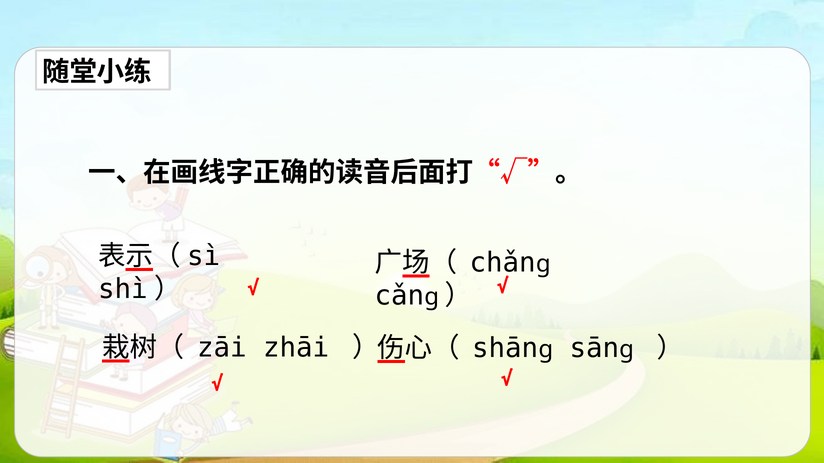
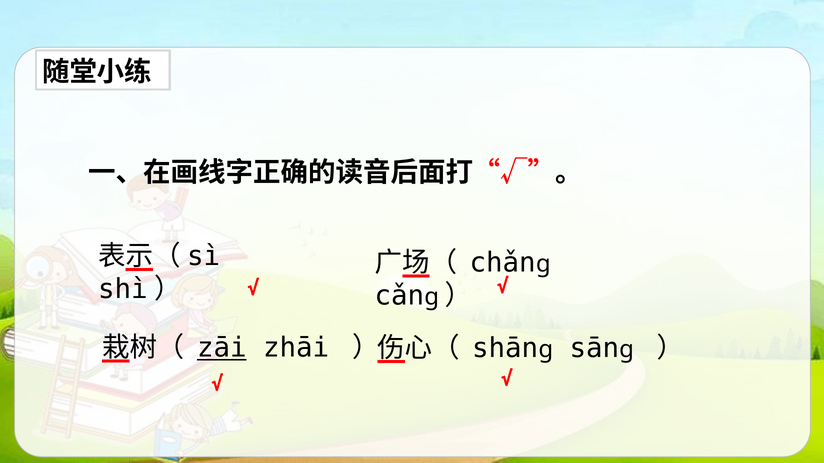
zāi underline: none -> present (222, 348)
